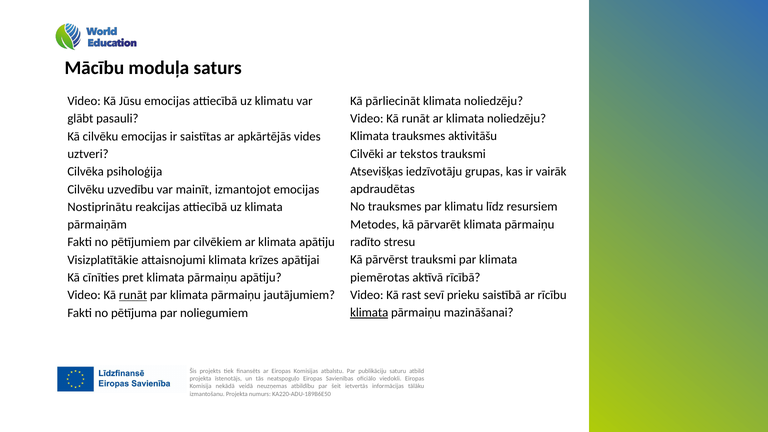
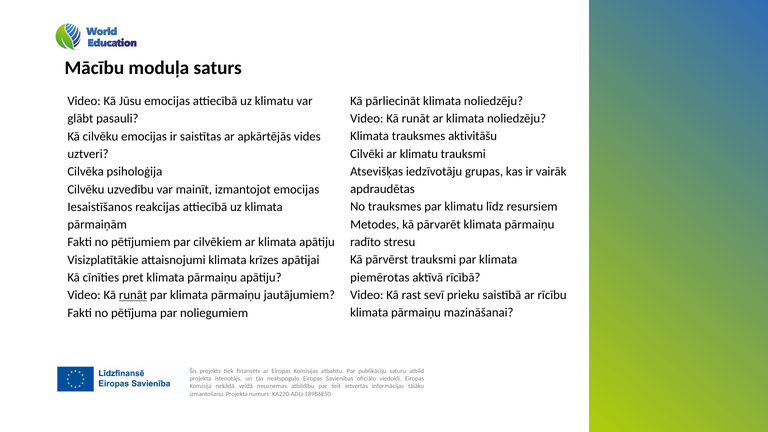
ar tekstos: tekstos -> klimatu (419, 154)
Nostiprinātu: Nostiprinātu -> Iesaistīšanos (100, 207)
klimata underline: present -> none (369, 313)
